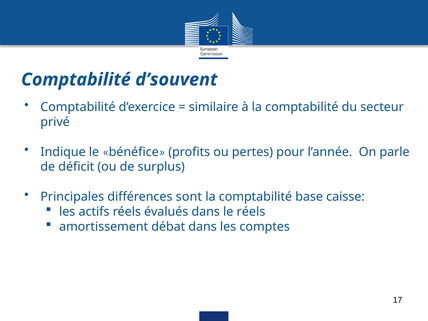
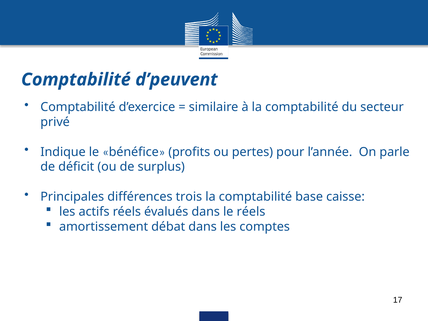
d’souvent: d’souvent -> d’peuvent (176, 80)
sont: sont -> trois (189, 197)
